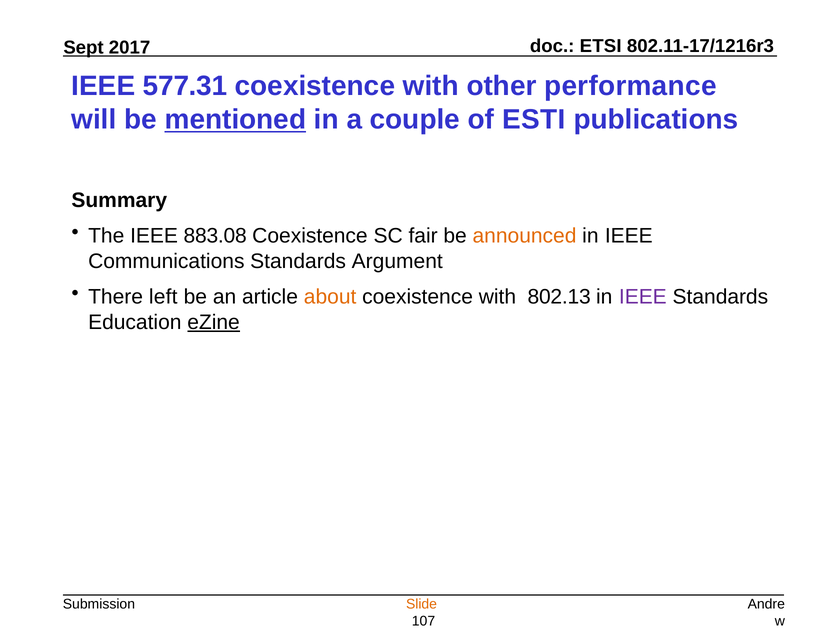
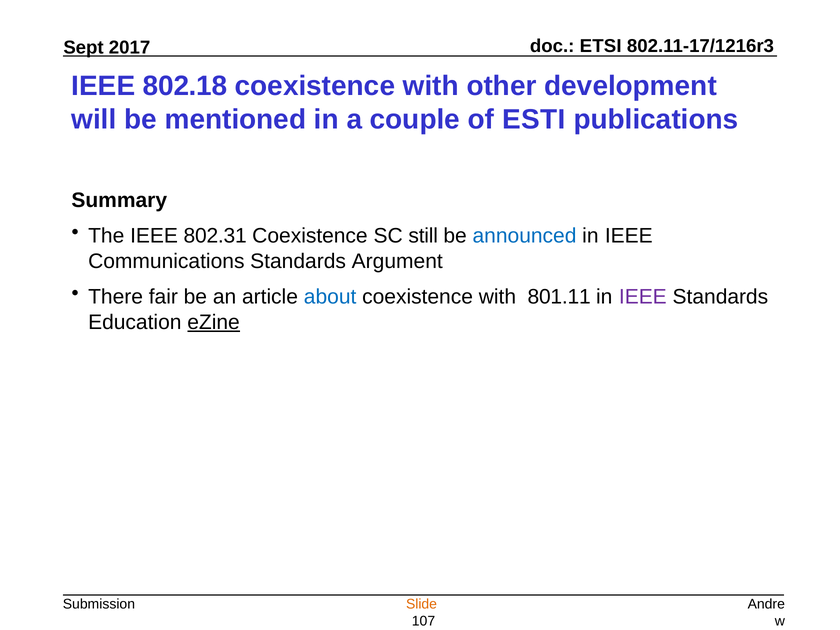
577.31: 577.31 -> 802.18 (185, 86)
performance: performance -> development (631, 86)
mentioned underline: present -> none (235, 120)
883.08: 883.08 -> 802.31 (215, 236)
fair: fair -> still (423, 236)
announced colour: orange -> blue (525, 236)
left: left -> fair (163, 297)
about colour: orange -> blue (330, 297)
802.13: 802.13 -> 801.11 (559, 297)
